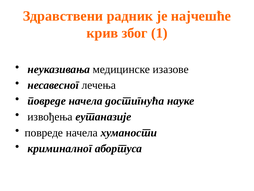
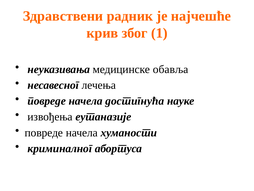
изазове: изазове -> обавља (171, 69)
